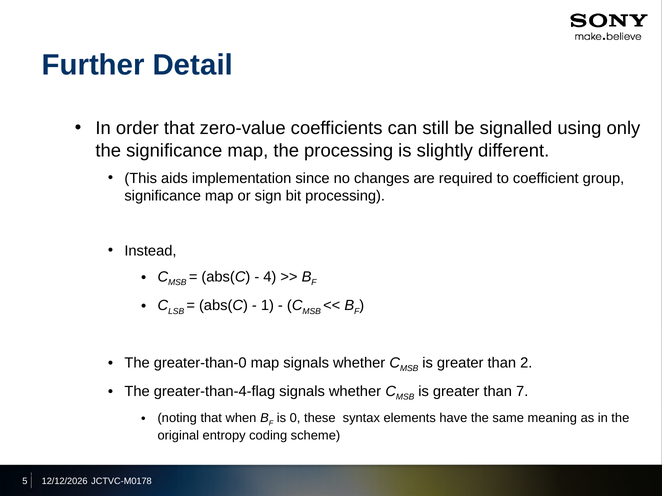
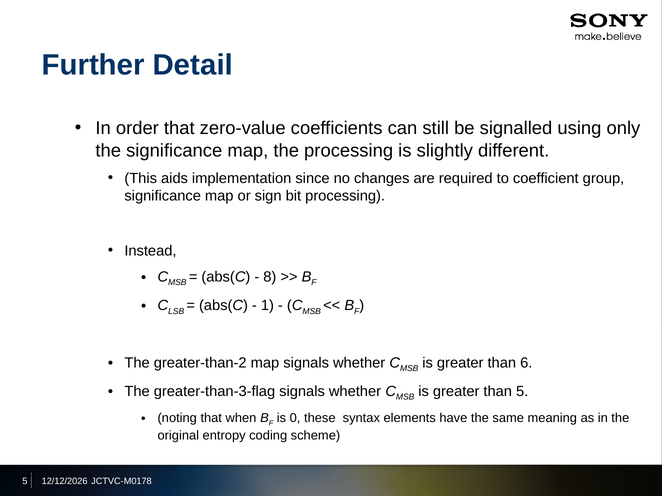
4: 4 -> 8 (270, 277)
greater-than-0: greater-than-0 -> greater-than-2 (200, 363)
2: 2 -> 6 (526, 363)
greater-than-4-flag: greater-than-4-flag -> greater-than-3-flag (214, 392)
than 7: 7 -> 5 (522, 392)
